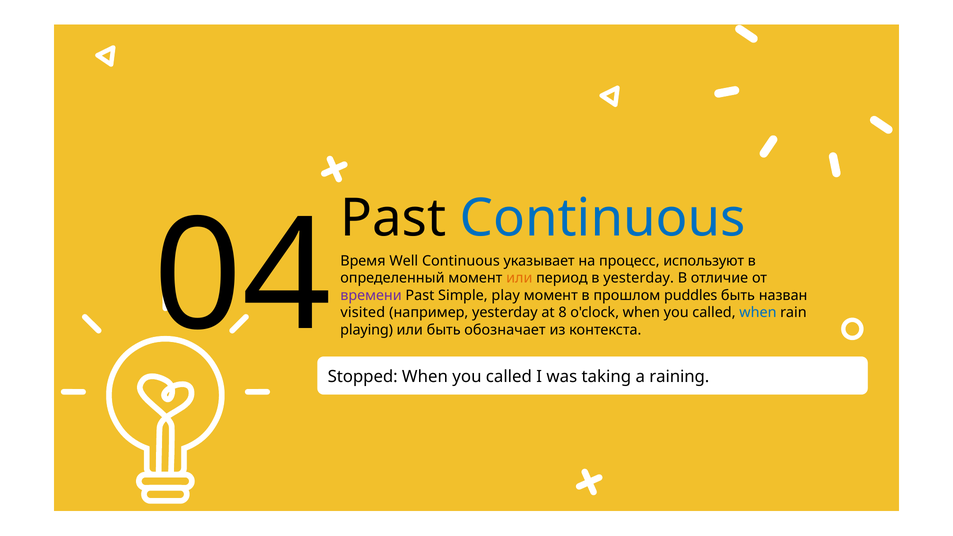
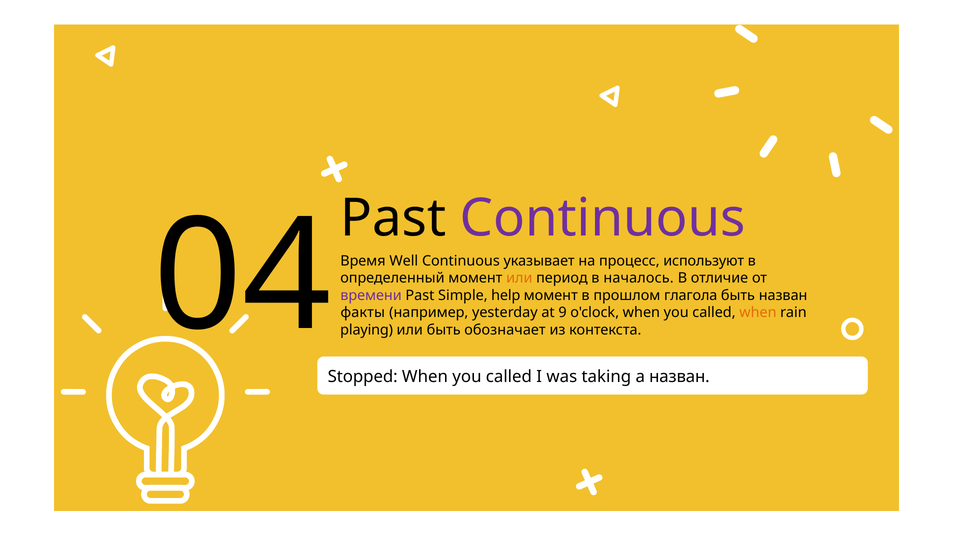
Continuous colour: blue -> purple (603, 219)
в yesterday: yesterday -> началось (639, 278)
play: play -> help (506, 295)
puddles: puddles -> глагола (691, 295)
visited: visited -> факты (363, 313)
8: 8 -> 9 (563, 313)
when colour: blue -> orange (758, 313)
a raining: raining -> назван (679, 377)
